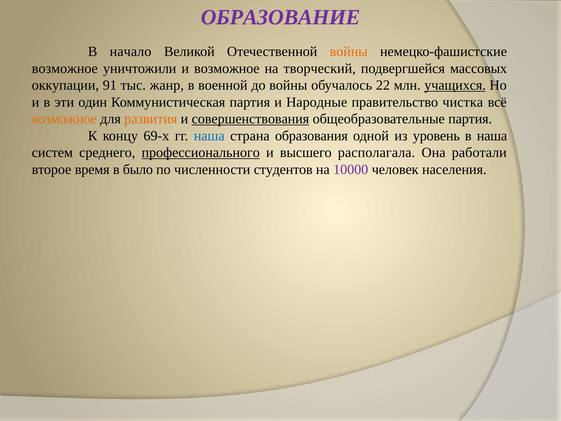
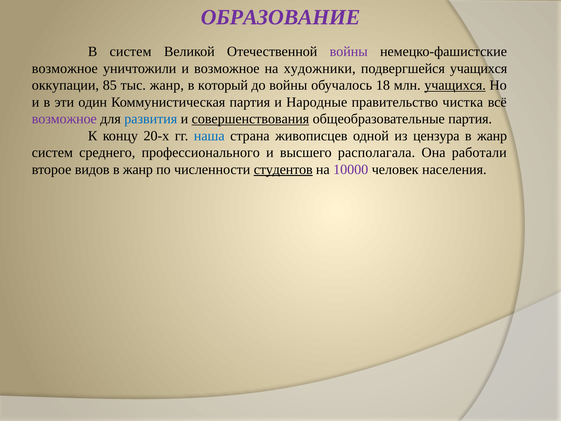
В начало: начало -> систем (131, 52)
войны colour: orange -> purple (349, 52)
творческий: творческий -> художники (320, 68)
подвергшейся массовых: массовых -> учащихся (479, 68)
91: 91 -> 85 (110, 85)
военной: военной -> который (223, 85)
22: 22 -> 18 (383, 85)
возможное colour: orange -> purple (64, 119)
развития colour: orange -> blue (151, 119)
69-х: 69-х -> 20-х (156, 136)
образования: образования -> живописцев (311, 136)
уровень: уровень -> цензура (436, 136)
наша: наша -> жанр (492, 136)
профессионального underline: present -> none (201, 153)
время: время -> видов (92, 169)
было: было -> жанр (138, 169)
студентов underline: none -> present (283, 169)
